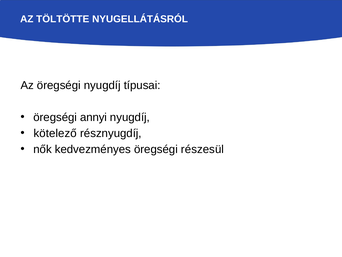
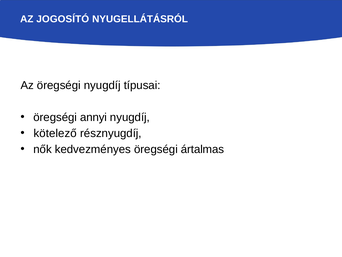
TÖLTÖTTE: TÖLTÖTTE -> JOGOSÍTÓ (63, 19)
részesül: részesül -> ártalmas (203, 149)
